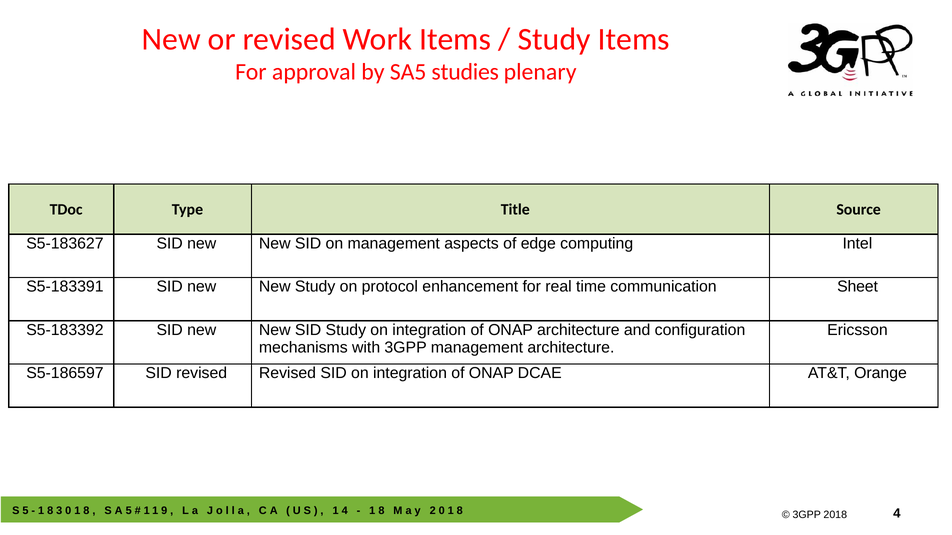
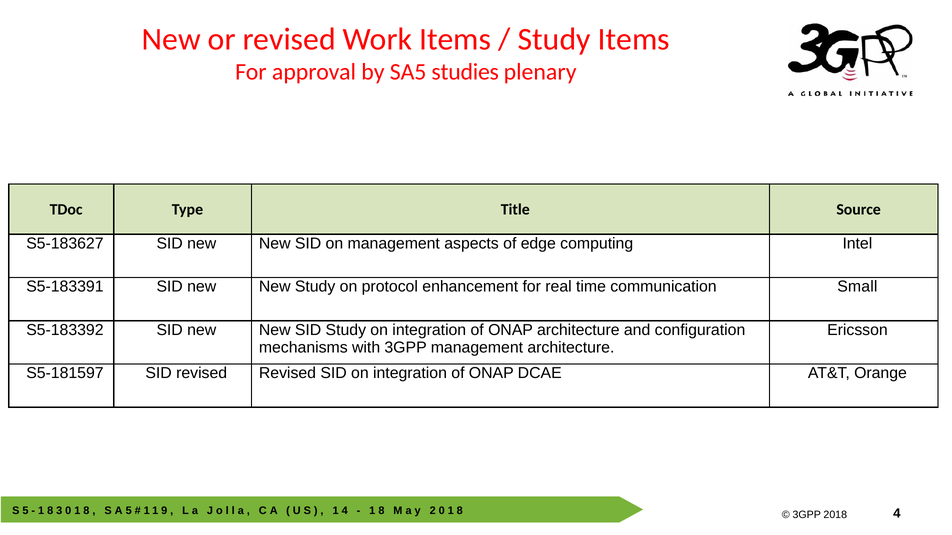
Sheet: Sheet -> Small (857, 287)
S5-186597: S5-186597 -> S5-181597 (65, 373)
